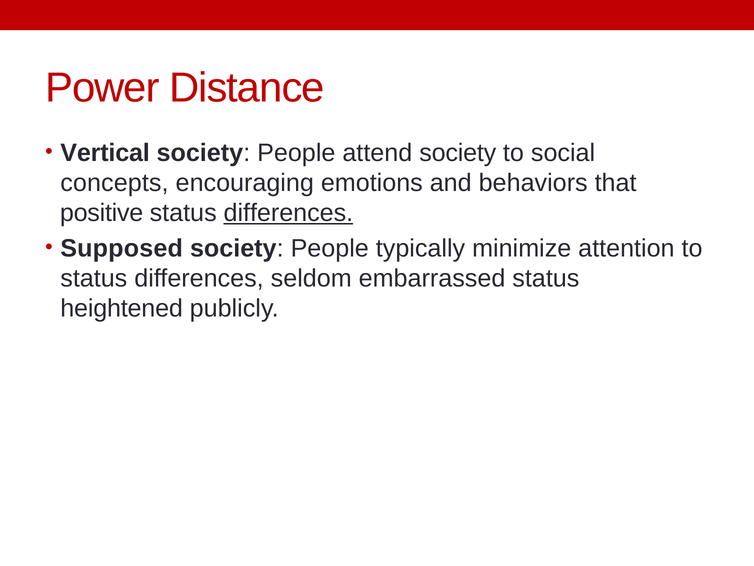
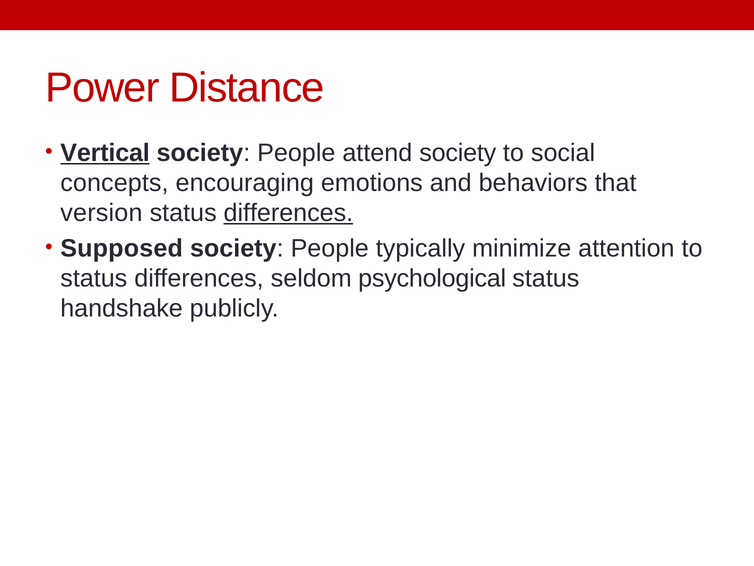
Vertical underline: none -> present (105, 153)
positive: positive -> version (101, 213)
embarrassed: embarrassed -> psychological (432, 278)
heightened: heightened -> handshake (122, 308)
